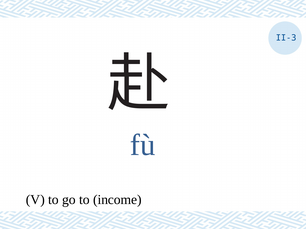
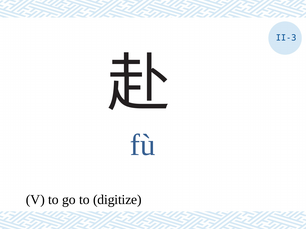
income: income -> digitize (117, 200)
